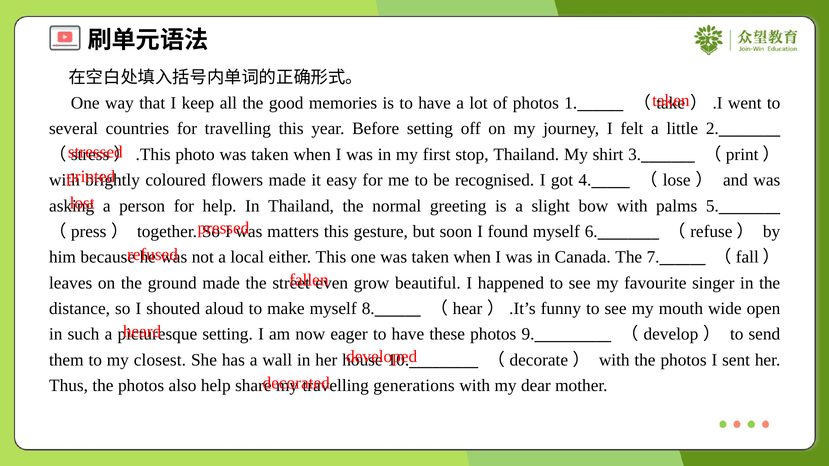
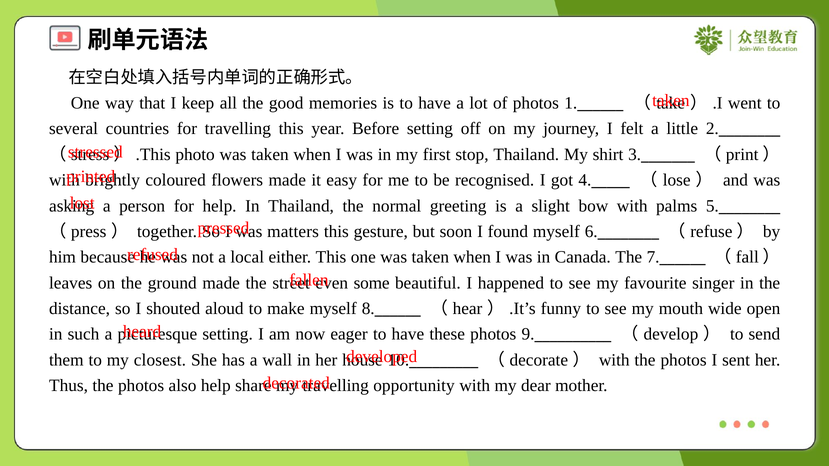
grow: grow -> some (372, 283)
generations: generations -> opportunity (414, 386)
